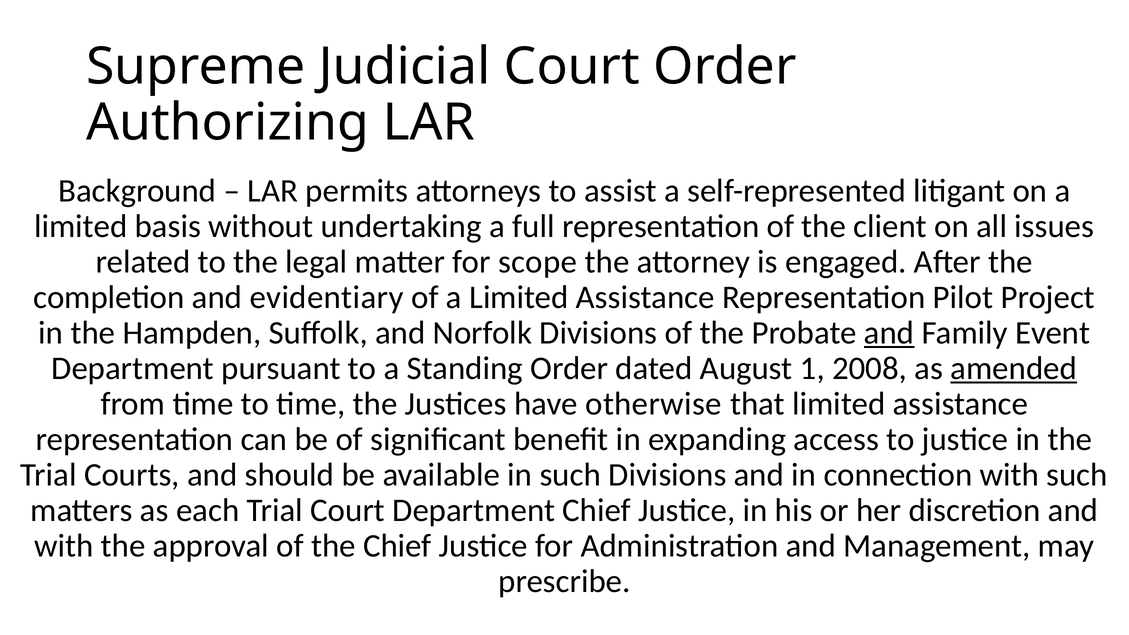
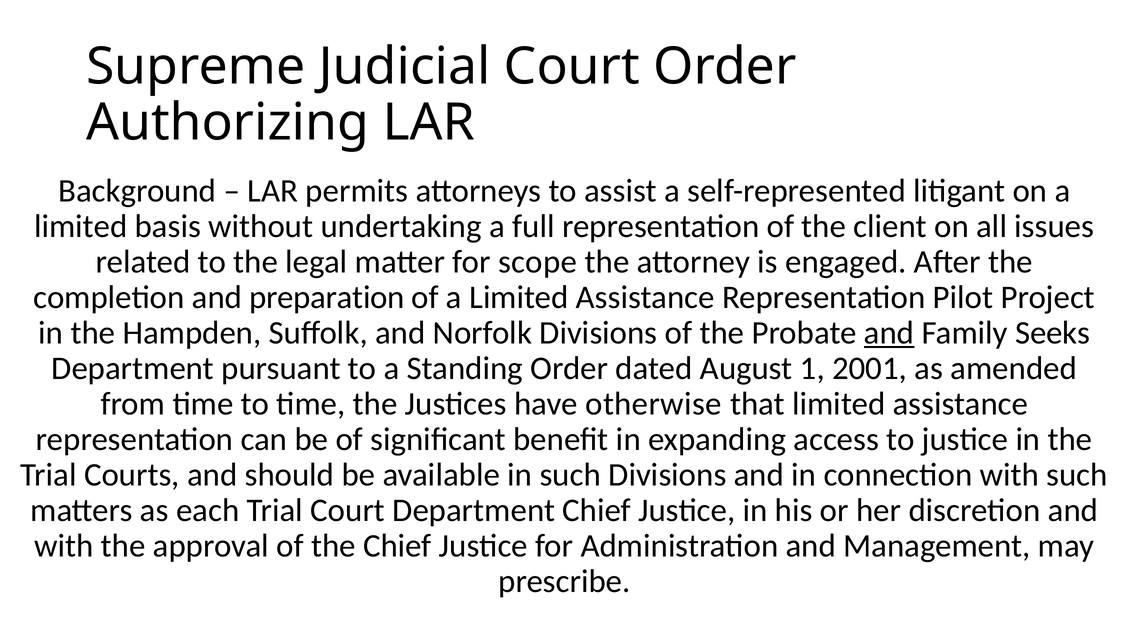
evidentiary: evidentiary -> preparation (327, 297)
Event: Event -> Seeks (1053, 333)
2008: 2008 -> 2001 (870, 368)
amended underline: present -> none (1014, 368)
